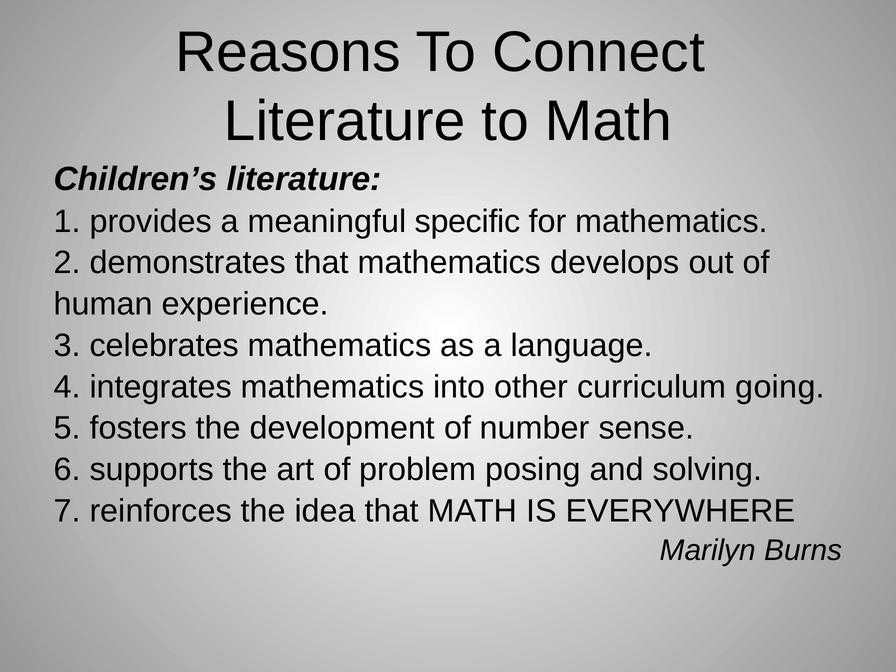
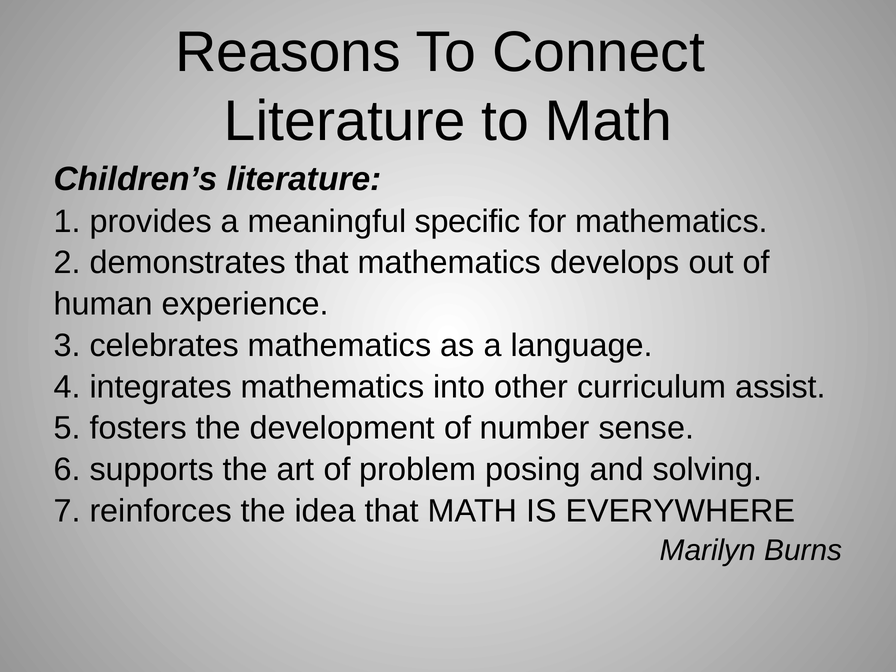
going: going -> assist (780, 387)
